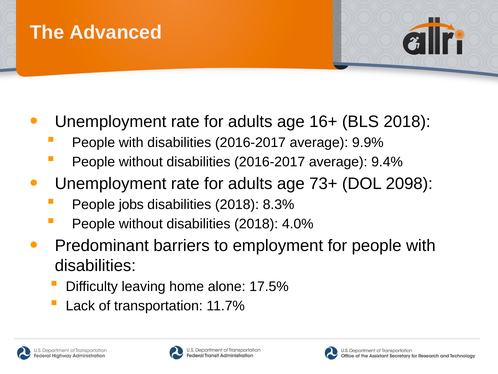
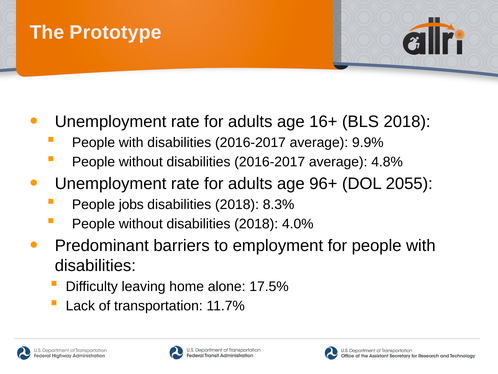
Advanced: Advanced -> Prototype (116, 32)
9.4%: 9.4% -> 4.8% (387, 162)
73+: 73+ -> 96+ (323, 183)
2098: 2098 -> 2055 (409, 183)
